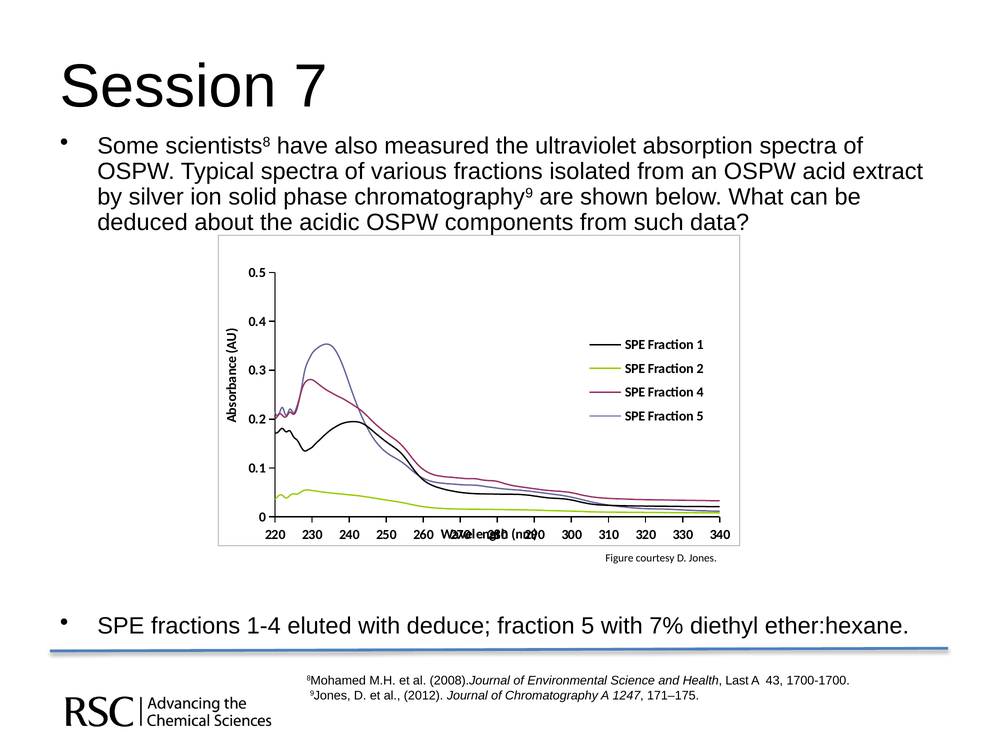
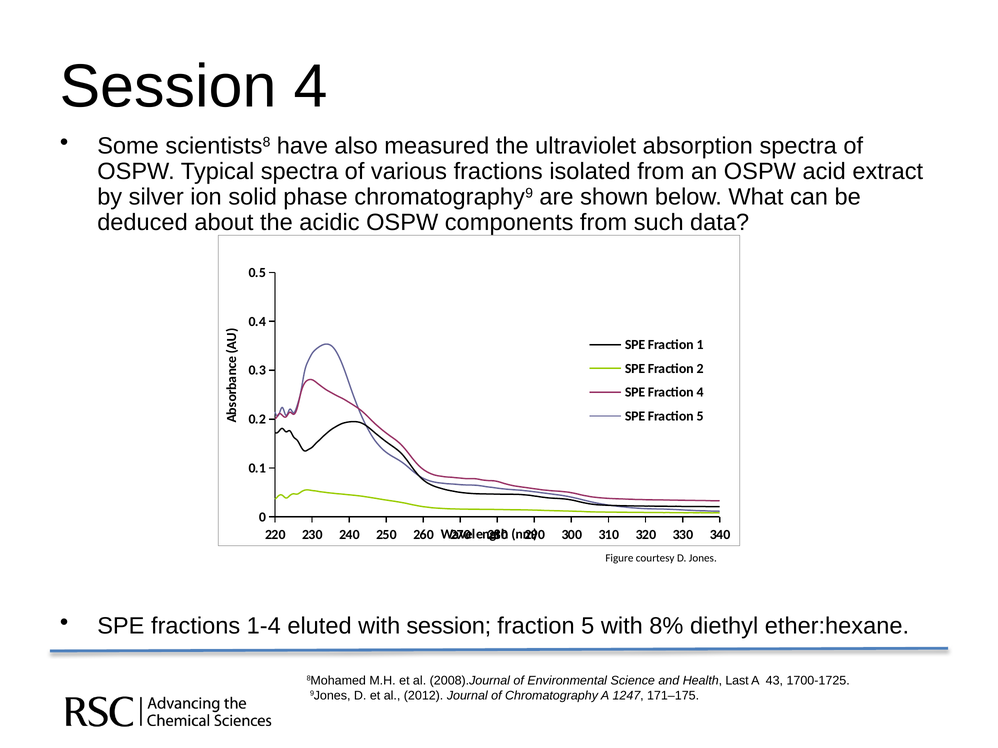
Session 7: 7 -> 4 (311, 87)
with deduce: deduce -> session (449, 626)
7%: 7% -> 8% (666, 626)
1700-1700: 1700-1700 -> 1700-1725 (818, 681)
